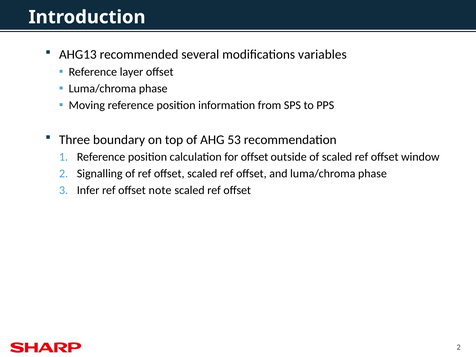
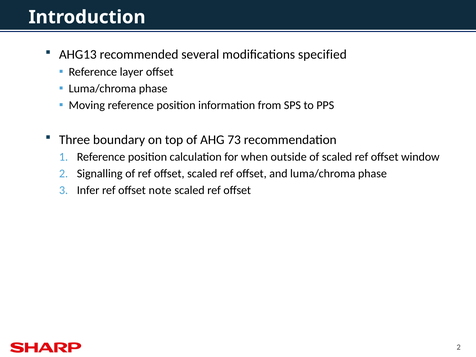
variables: variables -> specified (322, 55)
53: 53 -> 73 (234, 140)
for offset: offset -> when (254, 157)
